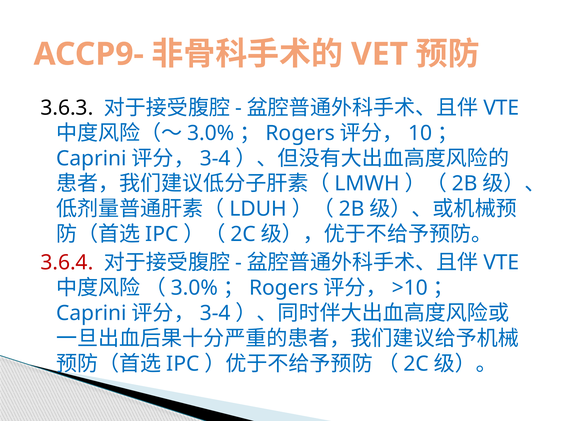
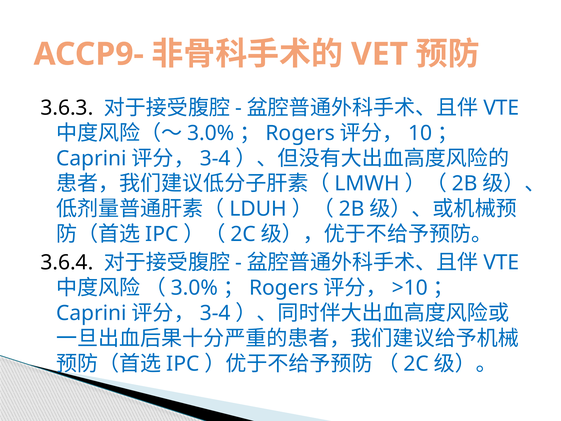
3.6.4 colour: red -> black (67, 262)
